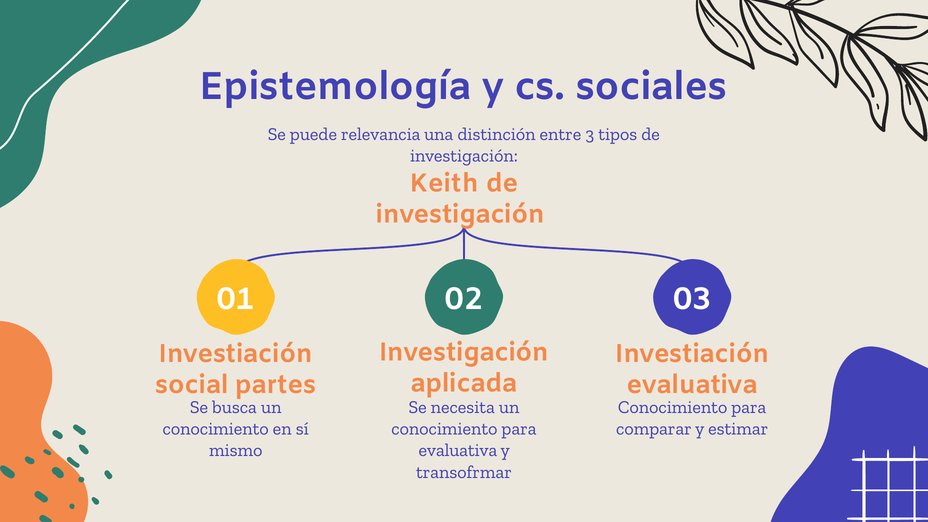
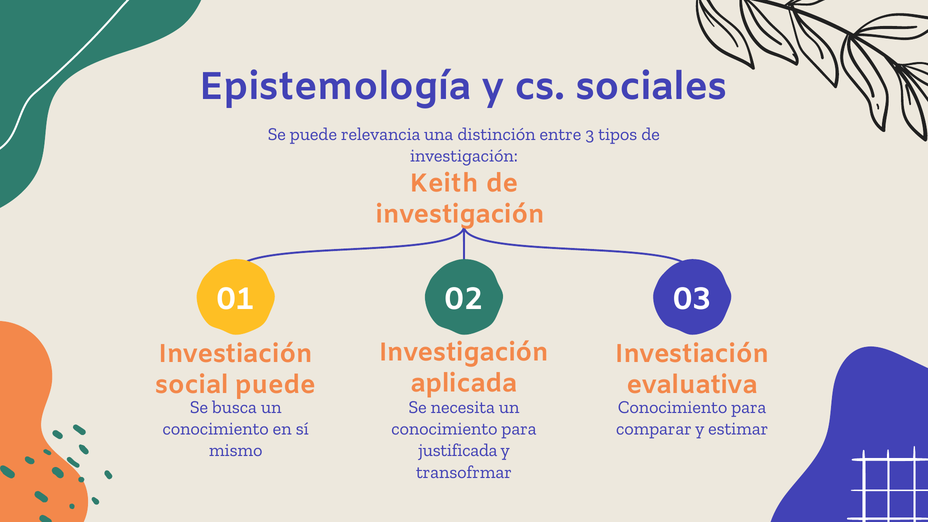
social partes: partes -> puede (276, 385)
evaluativa: evaluativa -> justificada (458, 450)
